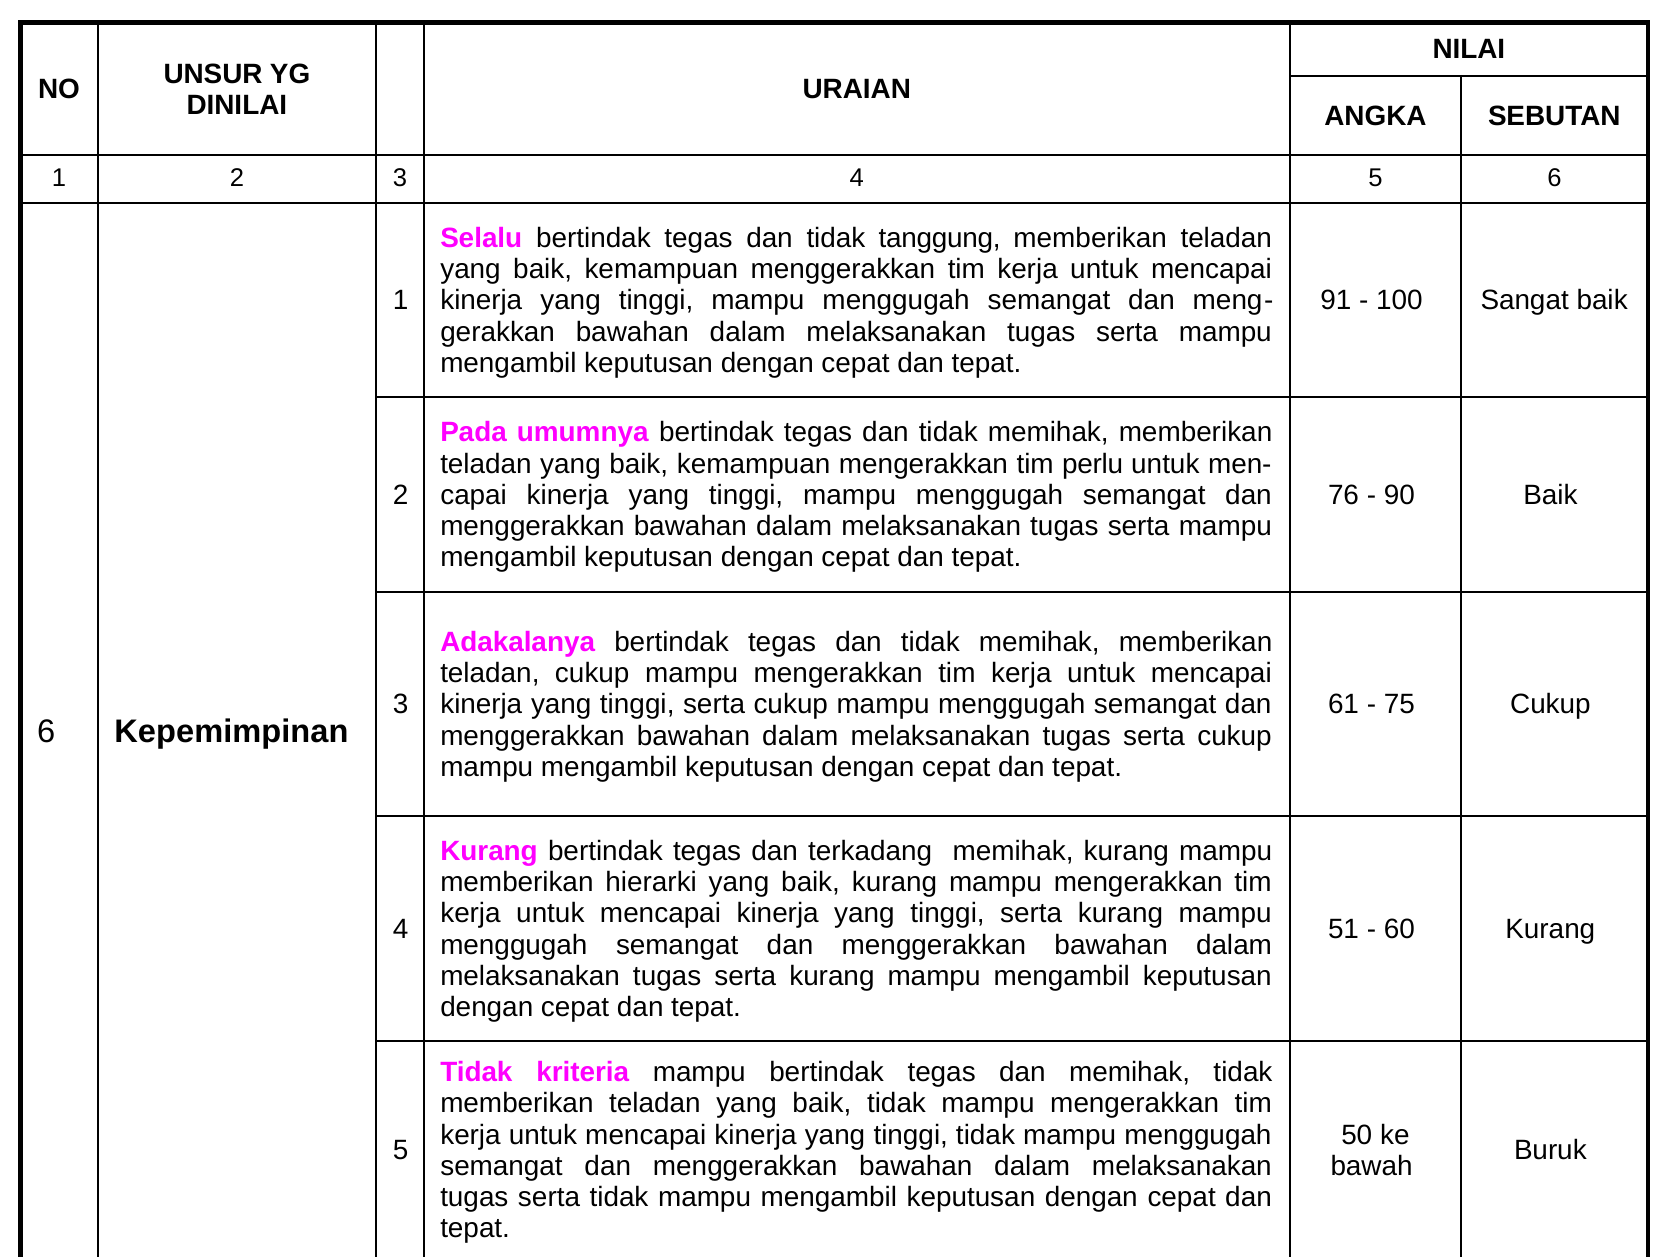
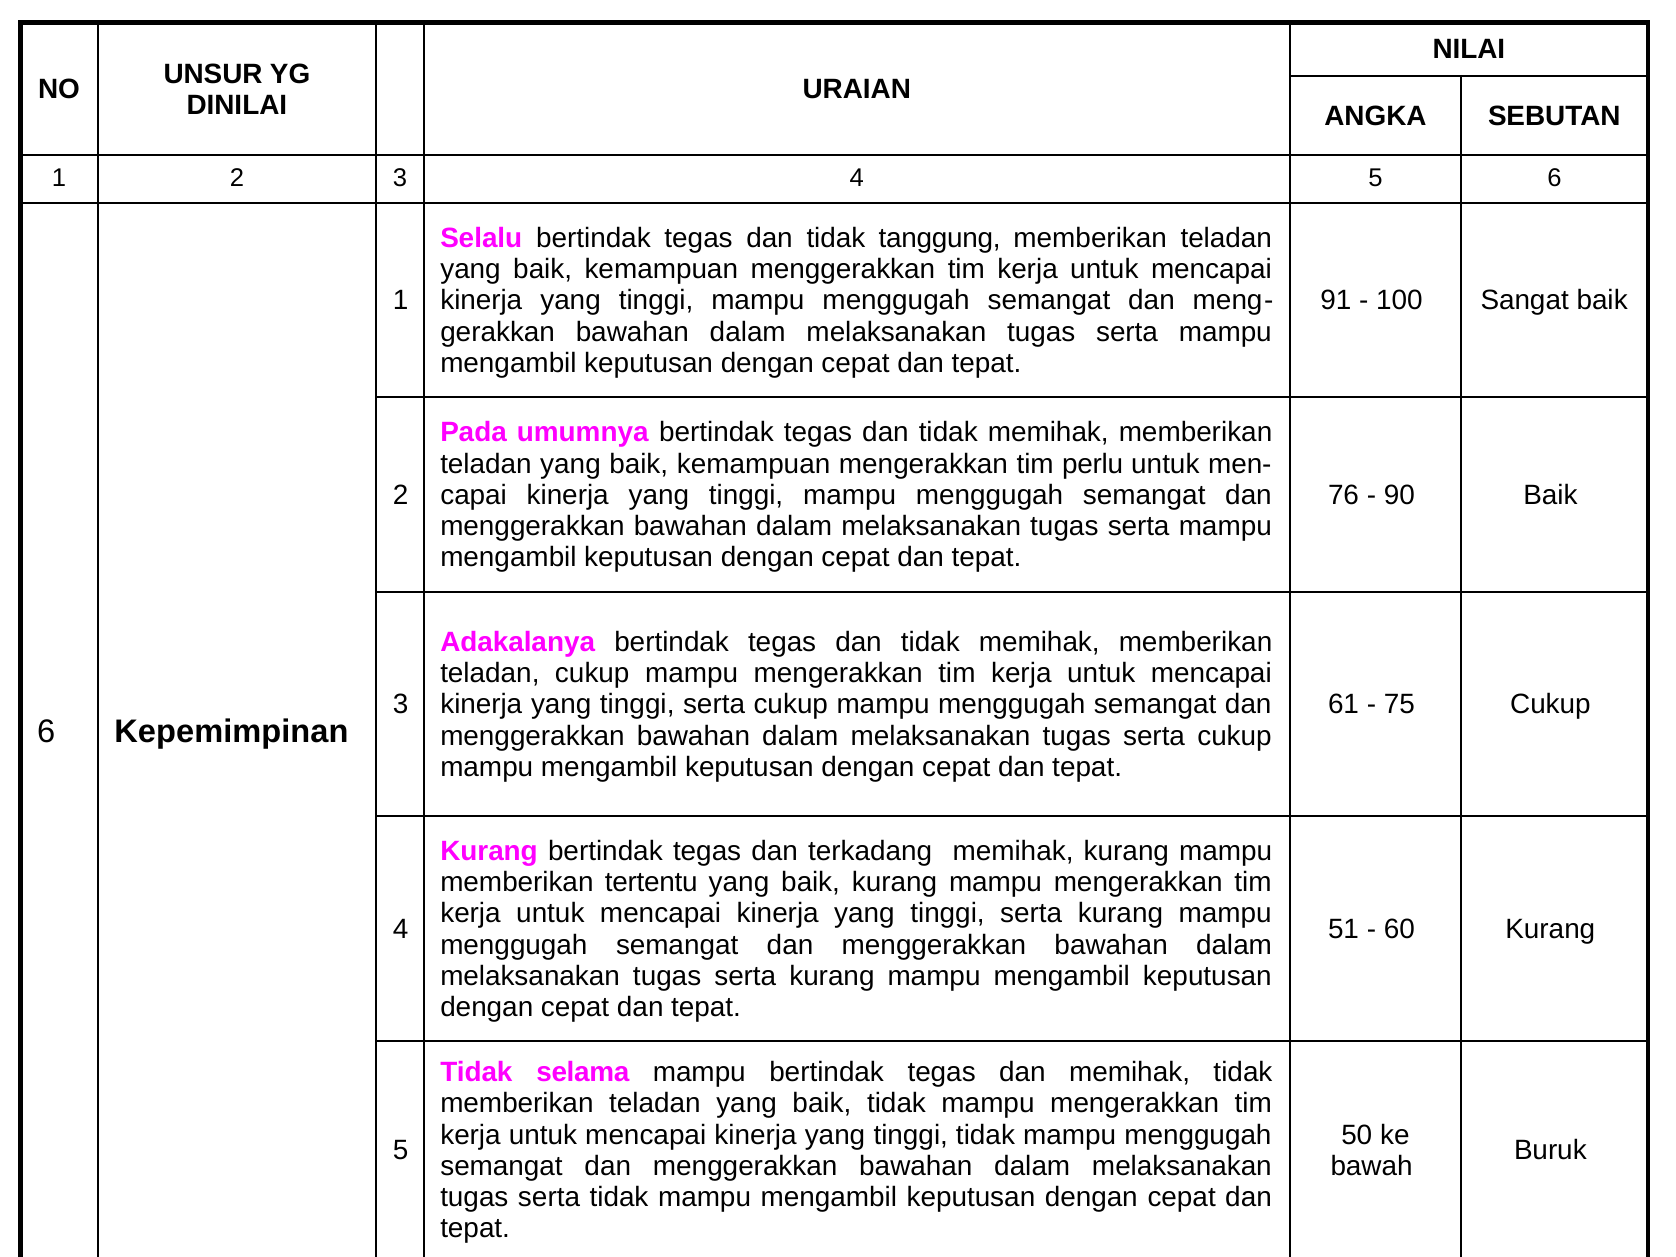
hierarki: hierarki -> tertentu (651, 882)
kriteria: kriteria -> selama (583, 1072)
